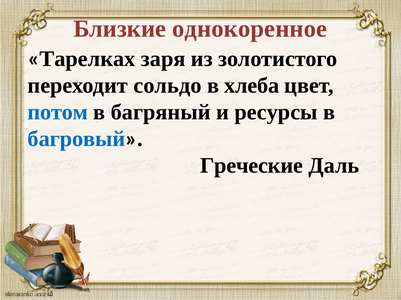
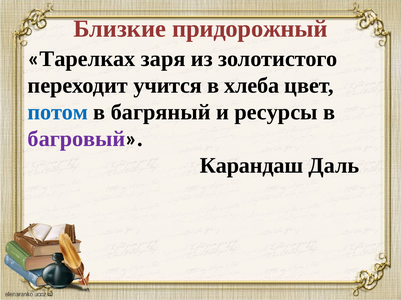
однокоренное: однокоренное -> придорожный (250, 29)
сольдо: сольдо -> учится (168, 86)
багровый colour: blue -> purple (76, 139)
Греческие: Греческие -> Карандаш (252, 166)
